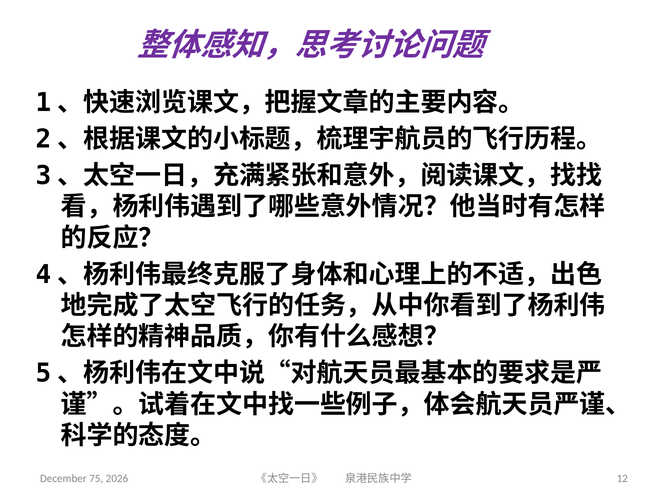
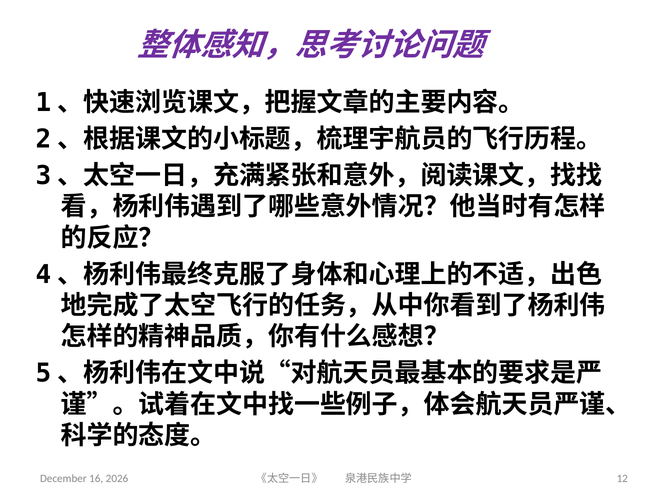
75: 75 -> 16 (96, 478)
